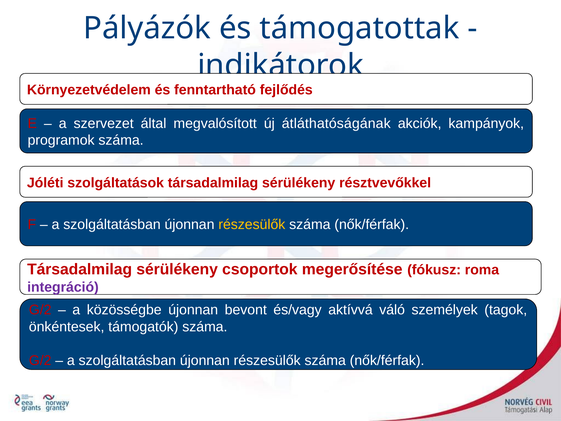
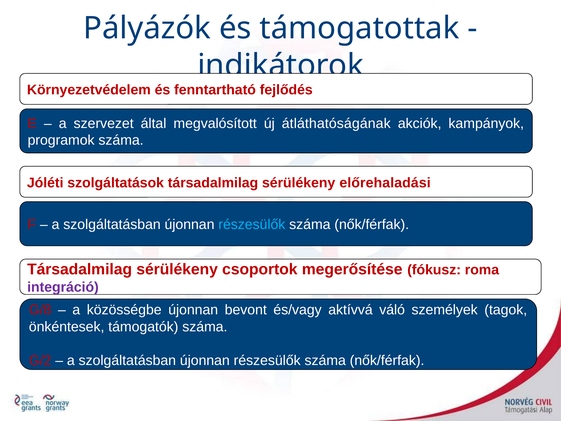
résztvevőkkel: résztvevőkkel -> előrehaladási (385, 183)
részesülők colour: yellow -> light blue (252, 225)
G/2: G/2 -> G/8 (40, 310)
